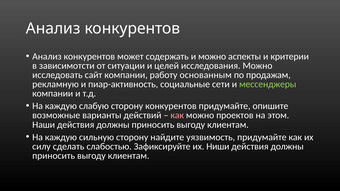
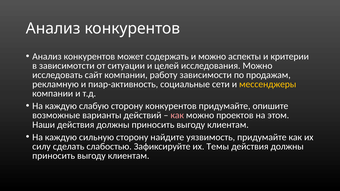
основанным: основанным -> зависимости (206, 75)
мессенджеры colour: light green -> yellow (268, 84)
Ниши: Ниши -> Темы (218, 147)
